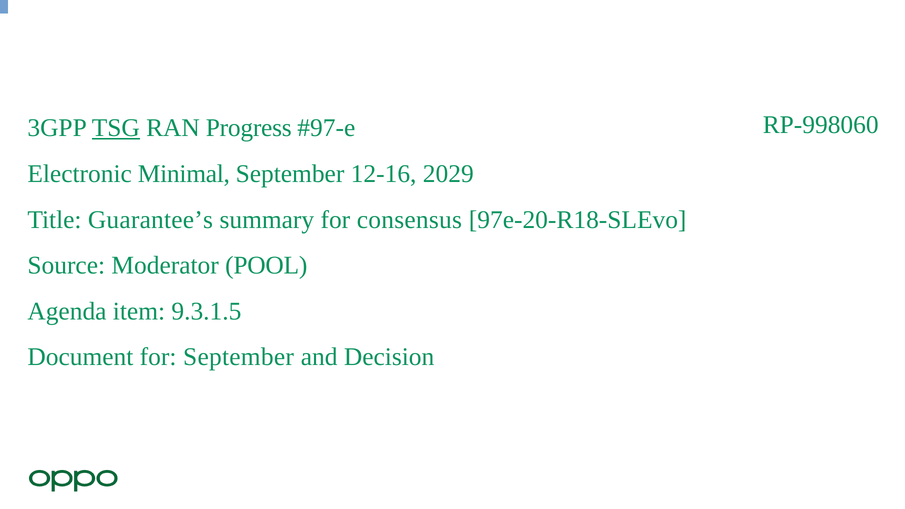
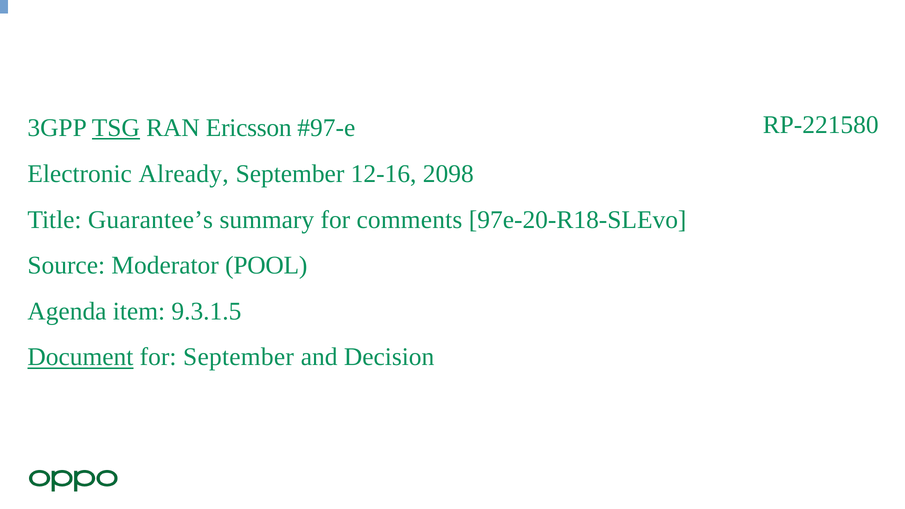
RP-998060: RP-998060 -> RP-221580 (821, 125)
Progress: Progress -> Ericsson (249, 128)
Minimal: Minimal -> Already (184, 174)
2029: 2029 -> 2098 (448, 174)
consensus: consensus -> comments (409, 220)
Document underline: none -> present (80, 357)
